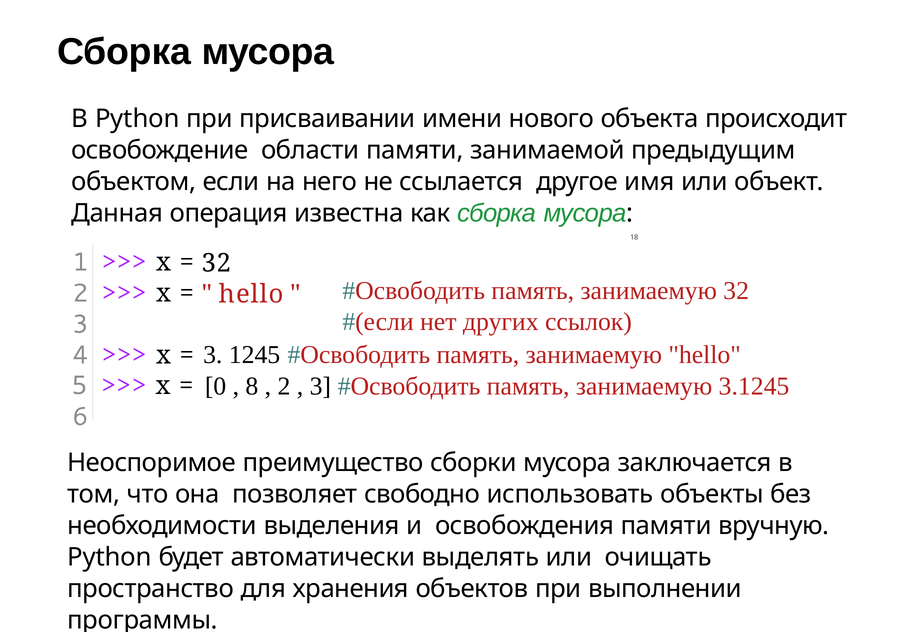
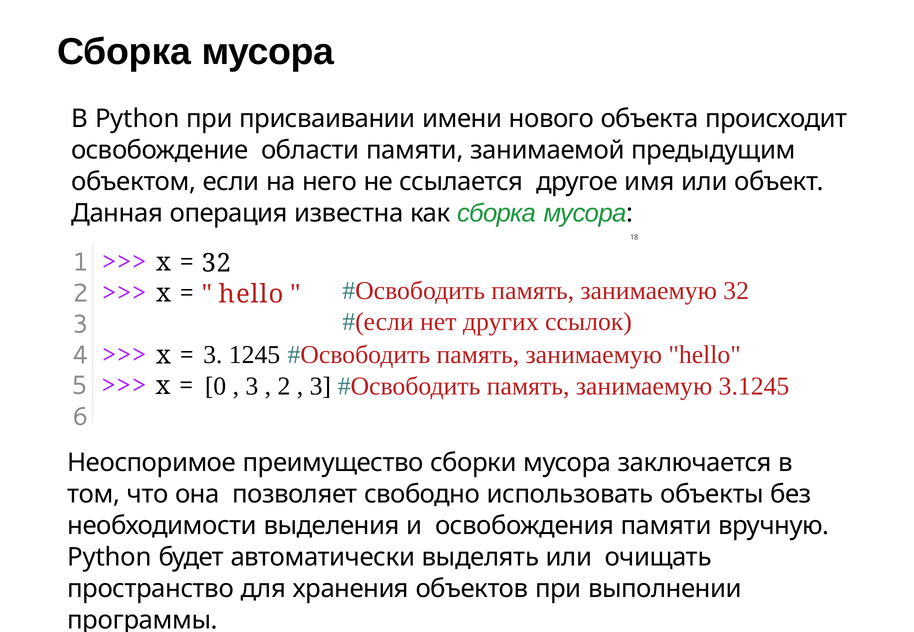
8: 8 -> 3 (252, 387)
